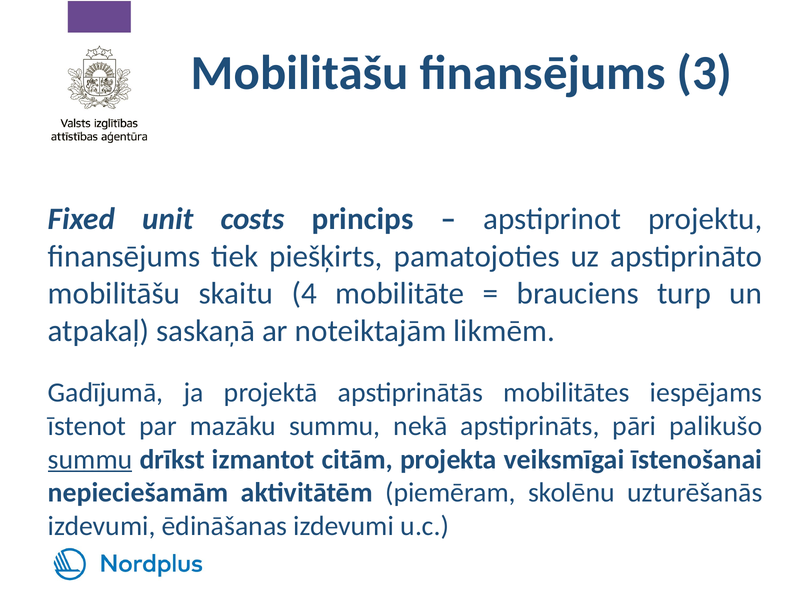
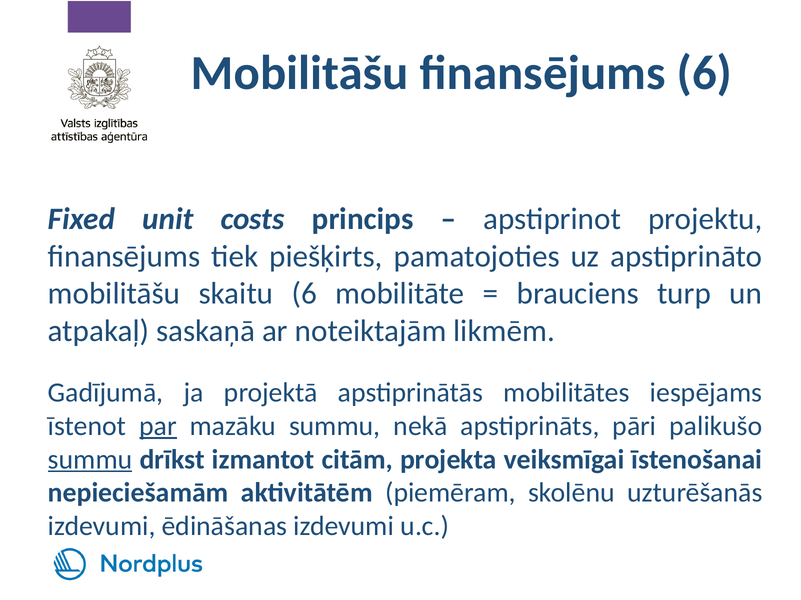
finansējums 3: 3 -> 6 (704, 73)
skaitu 4: 4 -> 6 (304, 294)
par underline: none -> present (158, 427)
